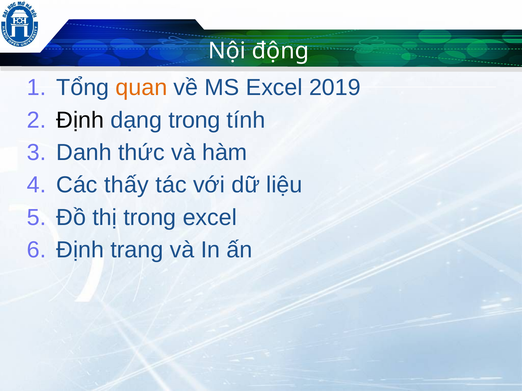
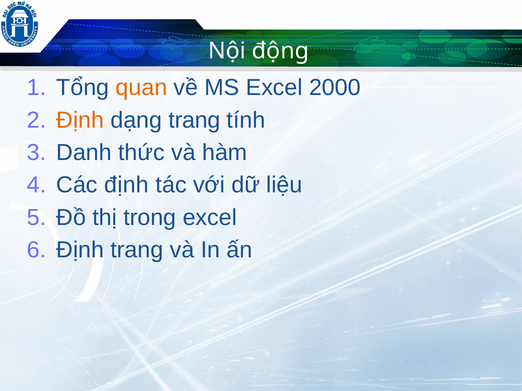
2019: 2019 -> 2000 (335, 88)
Định colour: black -> orange (80, 120)
dạng trong: trong -> trang (194, 120)
Các thấy: thấy -> định (126, 185)
